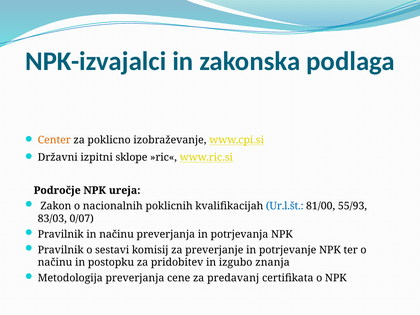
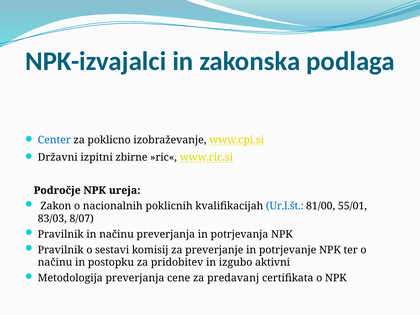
Center colour: orange -> blue (54, 140)
sklope: sklope -> zbirne (131, 157)
55/93: 55/93 -> 55/01 (352, 206)
0/07: 0/07 -> 8/07 (82, 219)
znanja: znanja -> aktivni (273, 262)
